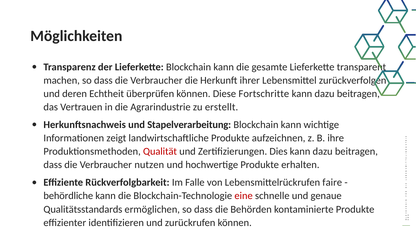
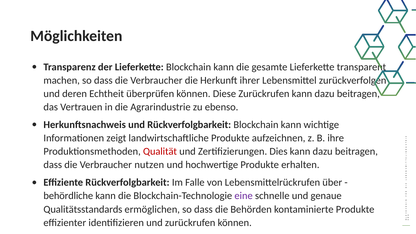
Diese Fortschritte: Fortschritte -> Zurückrufen (264, 94)
erstellt: erstellt -> ebenso (222, 107)
und Stapelverarbeitung: Stapelverarbeitung -> Rückverfolgbarkeit (189, 125)
faire: faire -> über (332, 183)
eine colour: red -> purple (244, 196)
